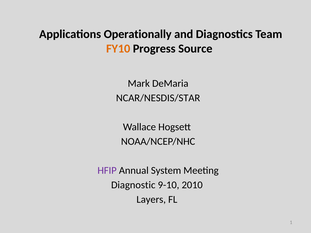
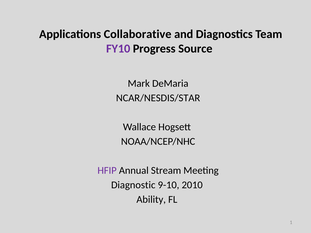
Operationally: Operationally -> Collaborative (138, 34)
FY10 colour: orange -> purple (118, 49)
System: System -> Stream (166, 171)
Layers: Layers -> Ability (151, 200)
